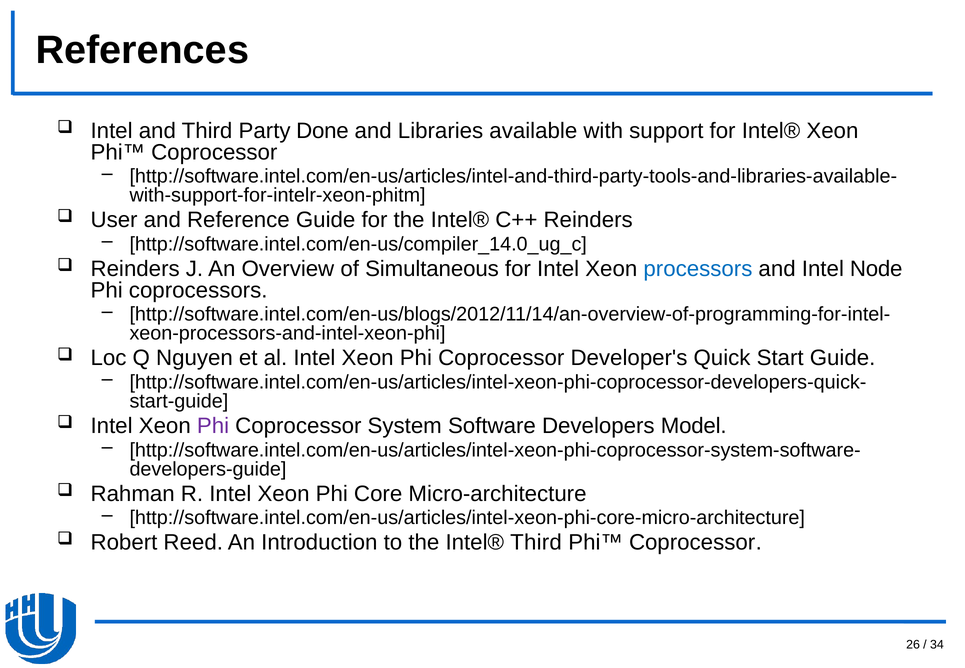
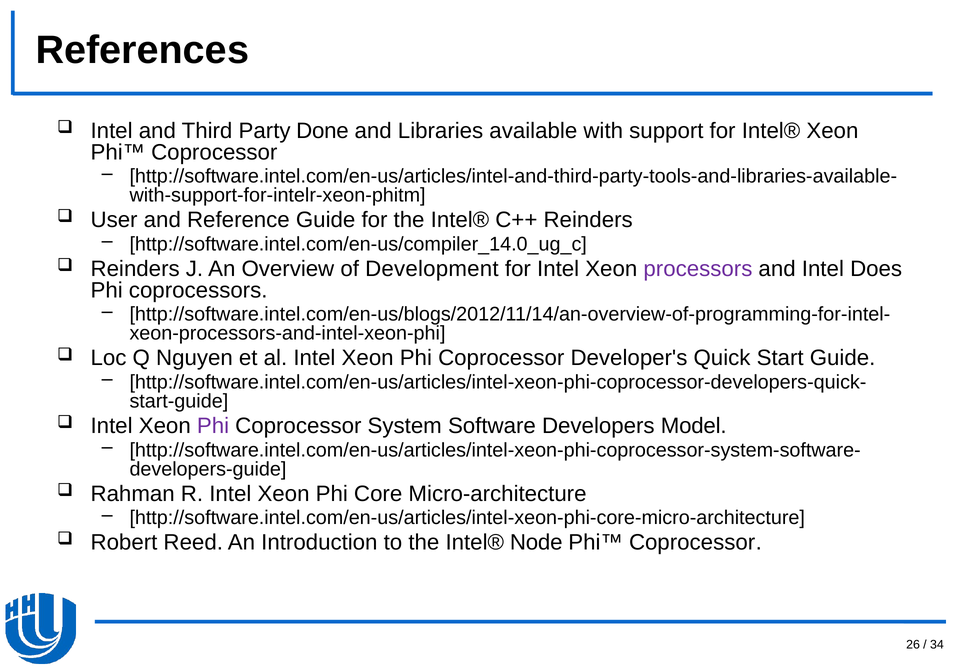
Simultaneous: Simultaneous -> Development (432, 269)
processors colour: blue -> purple (698, 269)
Node: Node -> Does (876, 269)
Intel® Third: Third -> Node (536, 543)
